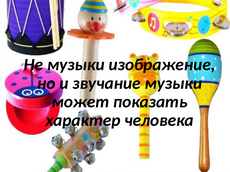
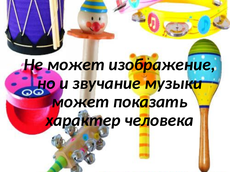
Не музыки: музыки -> может (76, 65)
